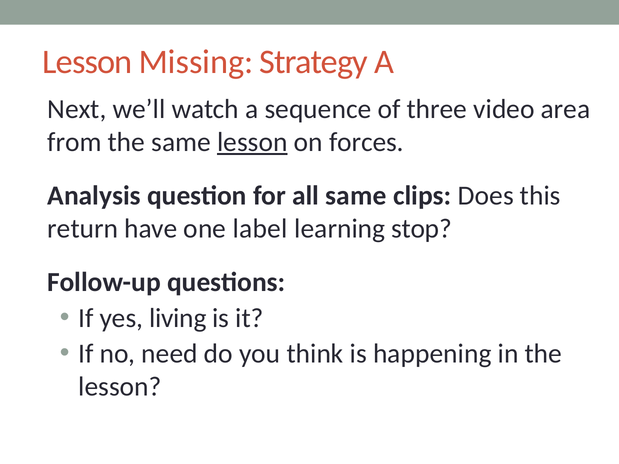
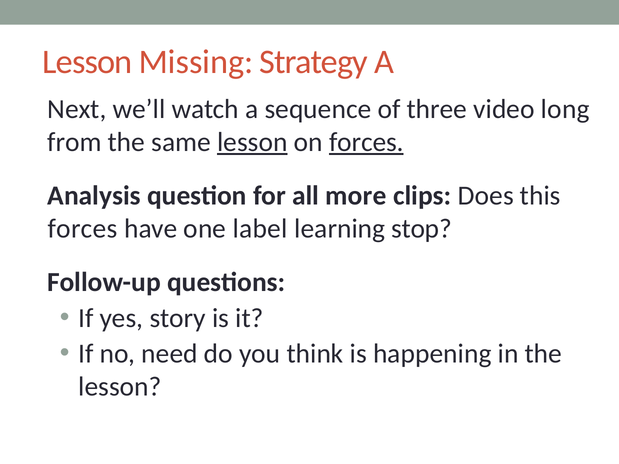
area: area -> long (565, 109)
forces underline: none -> present (366, 142)
all same: same -> more (356, 196)
return: return -> forces (83, 229)
living: living -> story (178, 318)
